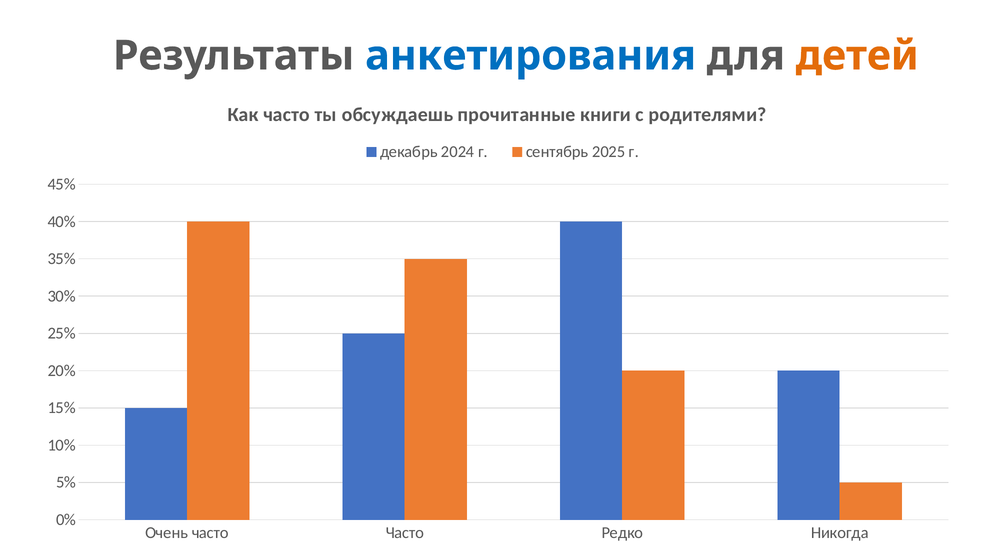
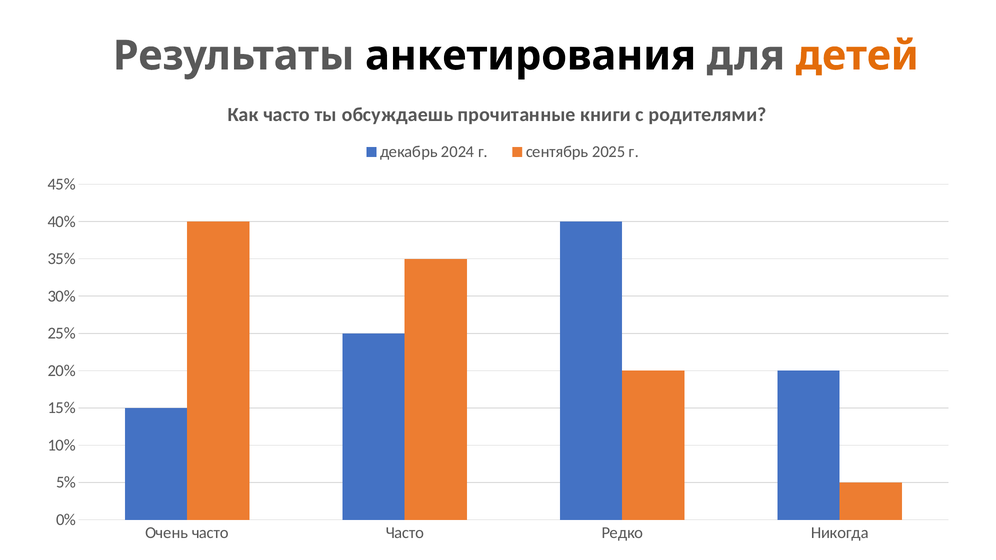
анкетирования colour: blue -> black (531, 56)
